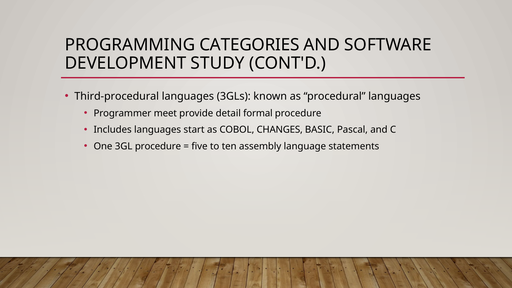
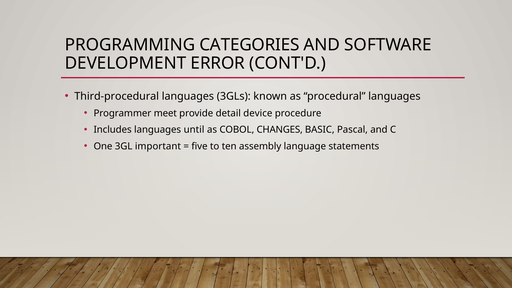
STUDY: STUDY -> ERROR (218, 63)
formal: formal -> device (258, 113)
start: start -> until (194, 130)
3GL procedure: procedure -> important (158, 146)
